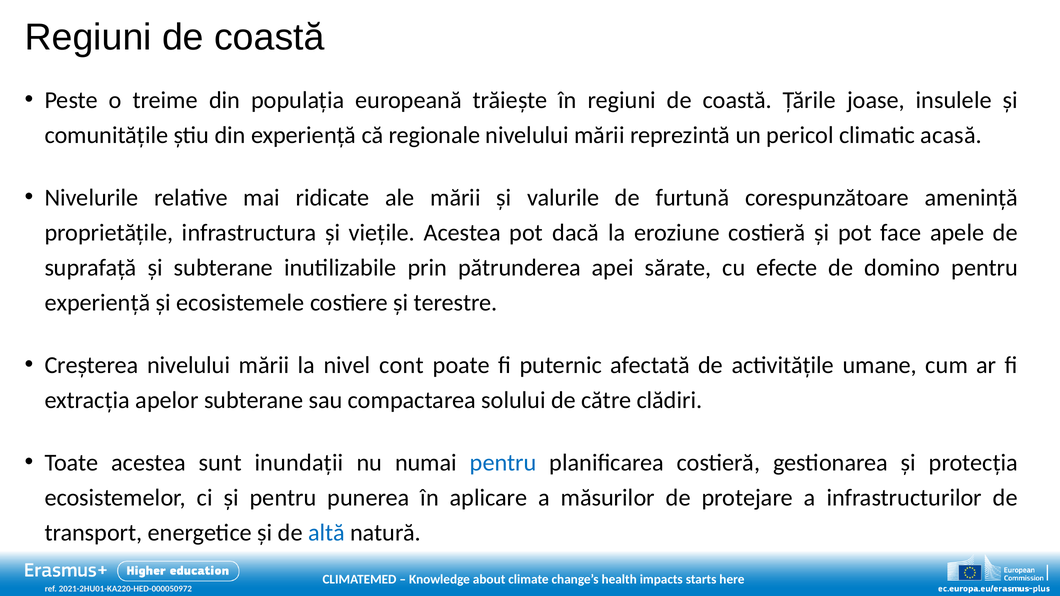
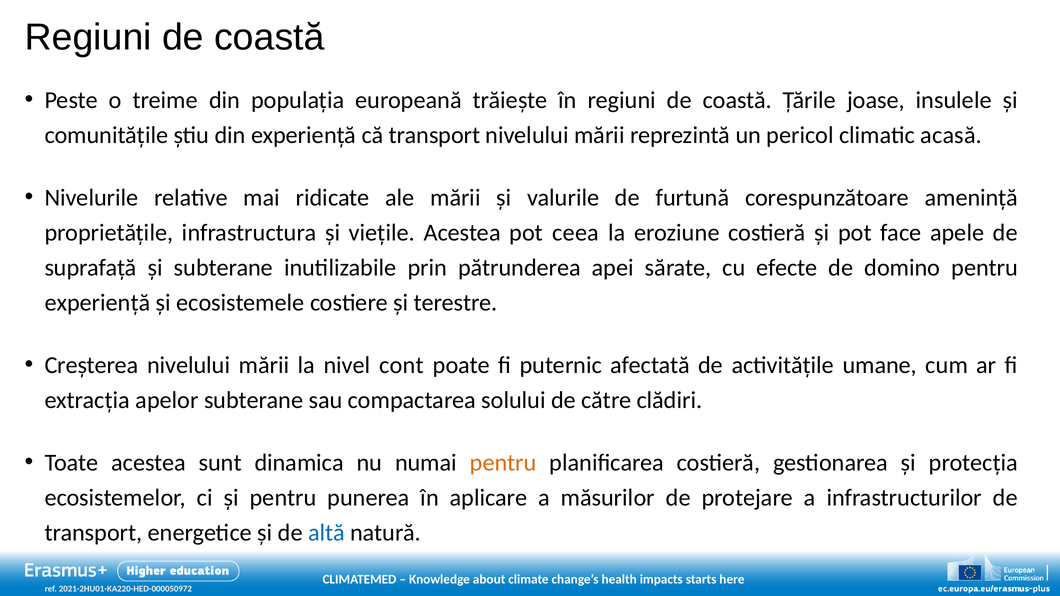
că regionale: regionale -> transport (434, 135)
dacă: dacă -> ceea (576, 233)
inundații: inundații -> dinamica (299, 463)
pentru colour: blue -> orange (503, 463)
